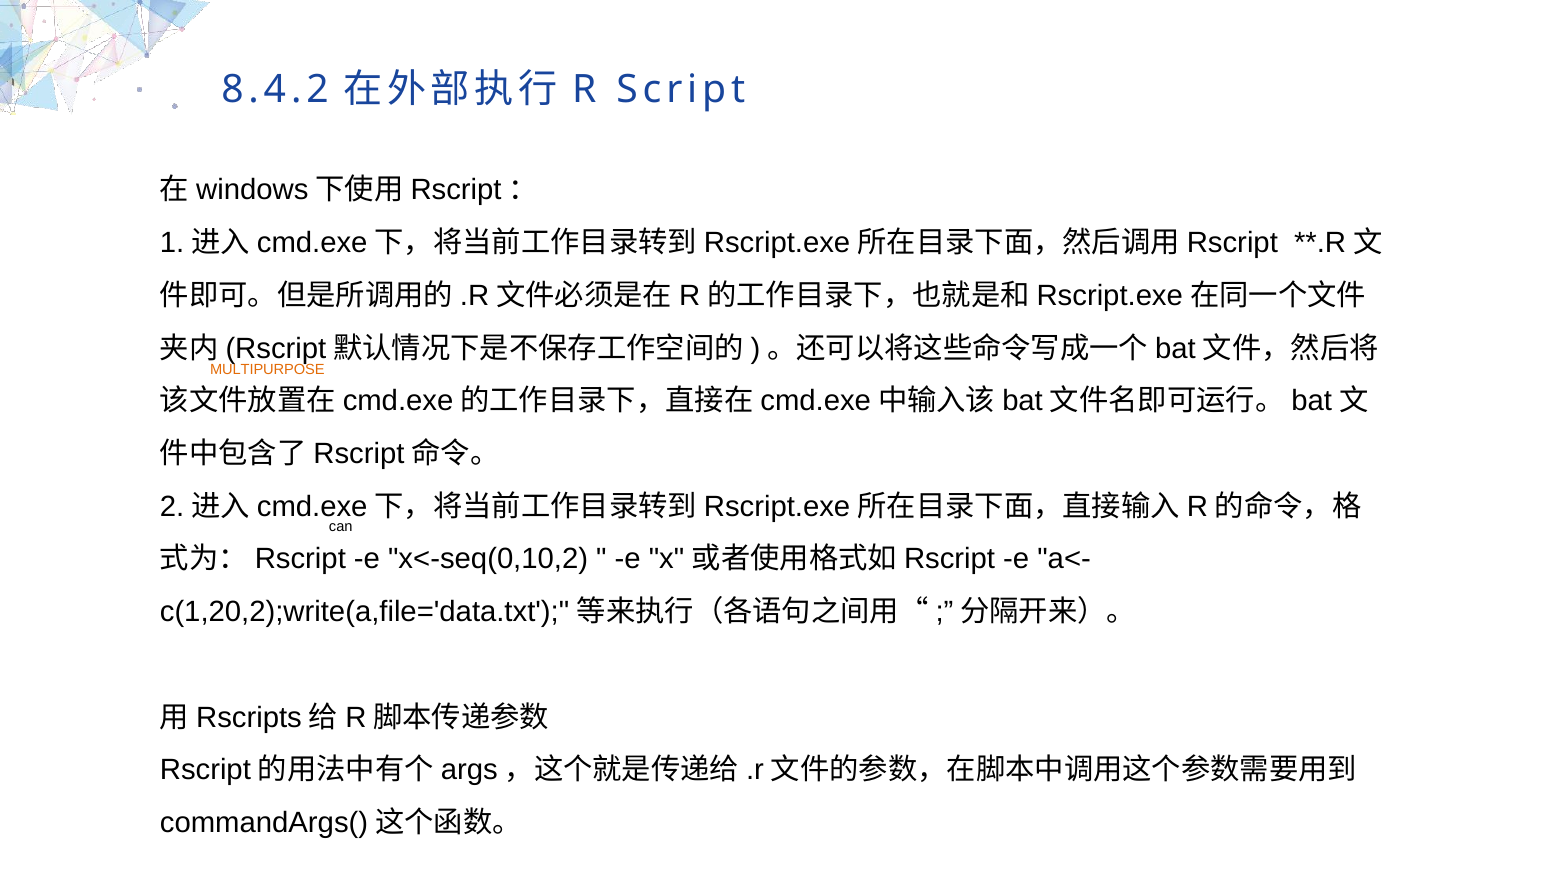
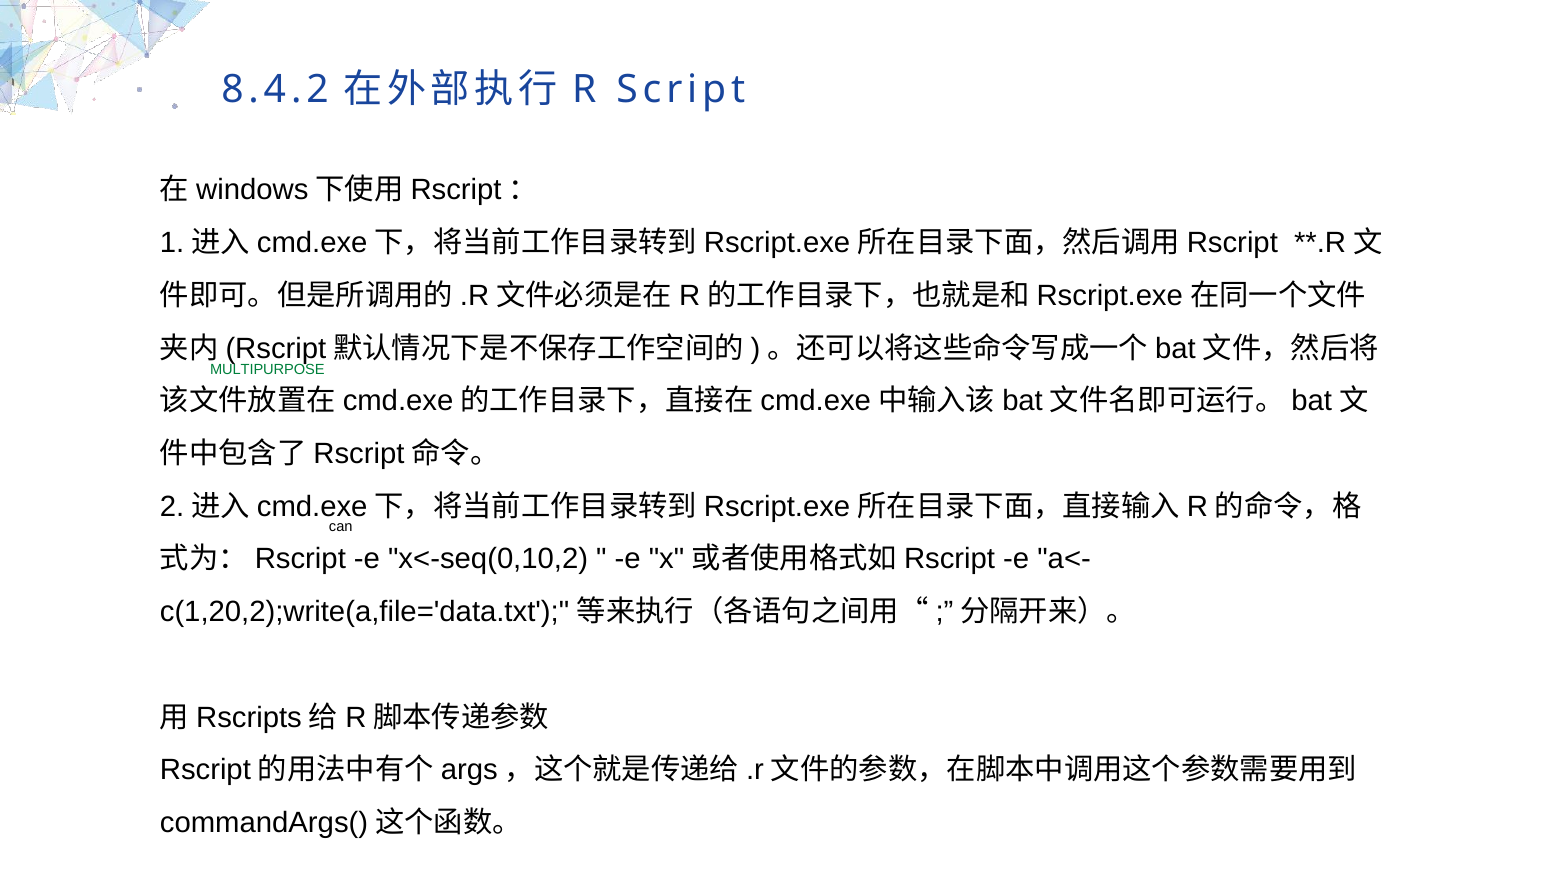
MULTIPURPOSE colour: orange -> green (267, 370)
